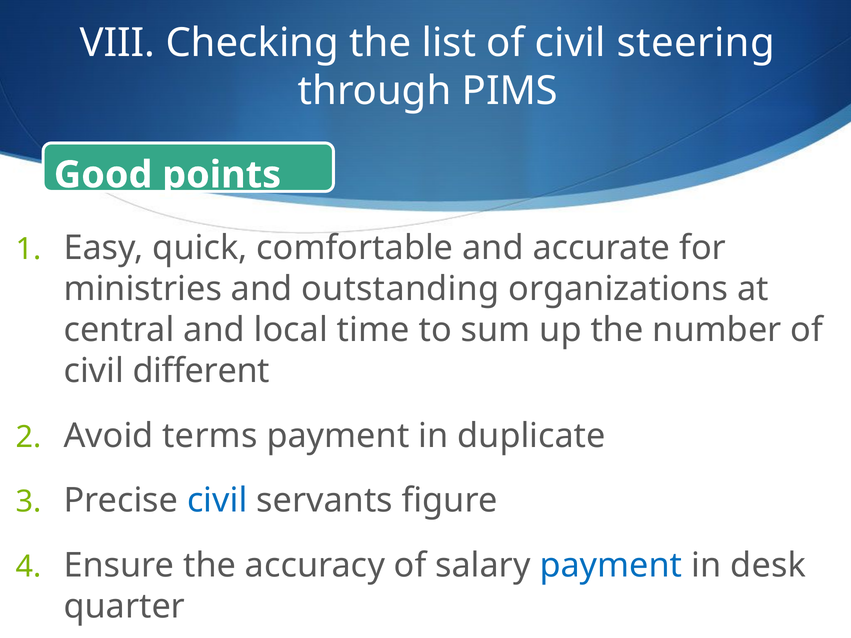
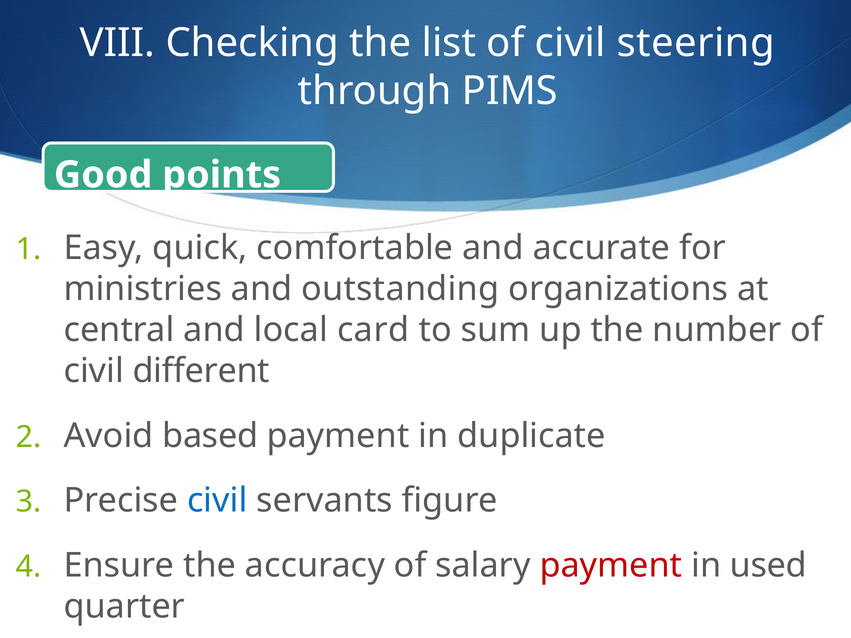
time: time -> card (373, 330)
terms: terms -> based (210, 436)
payment colour: blue -> red (611, 566)
desk: desk -> used (768, 566)
